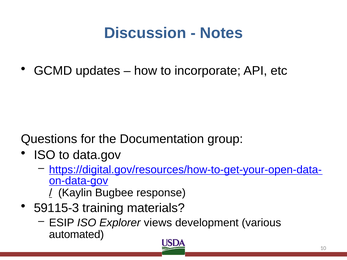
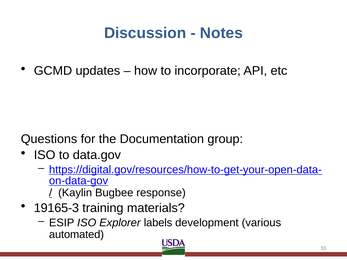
59115-3: 59115-3 -> 19165-3 (56, 208)
views: views -> labels (158, 223)
